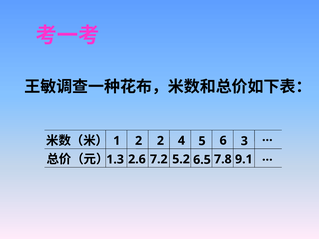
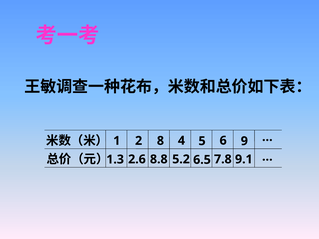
2 2: 2 -> 8 (160, 141)
3: 3 -> 9 (244, 141)
7.2: 7.2 -> 8.8 (159, 159)
